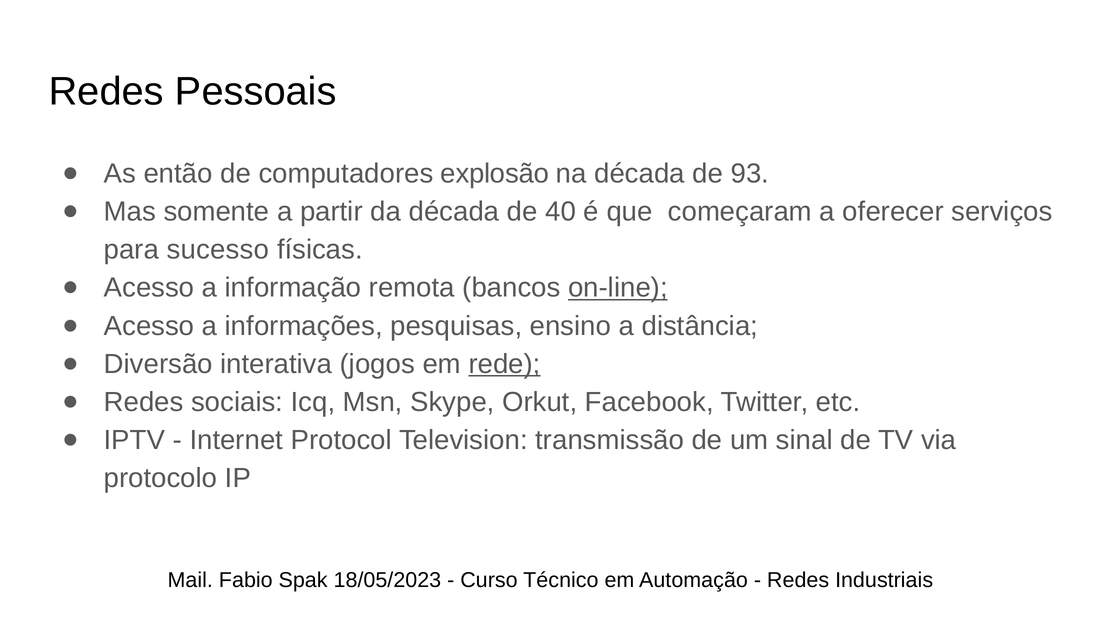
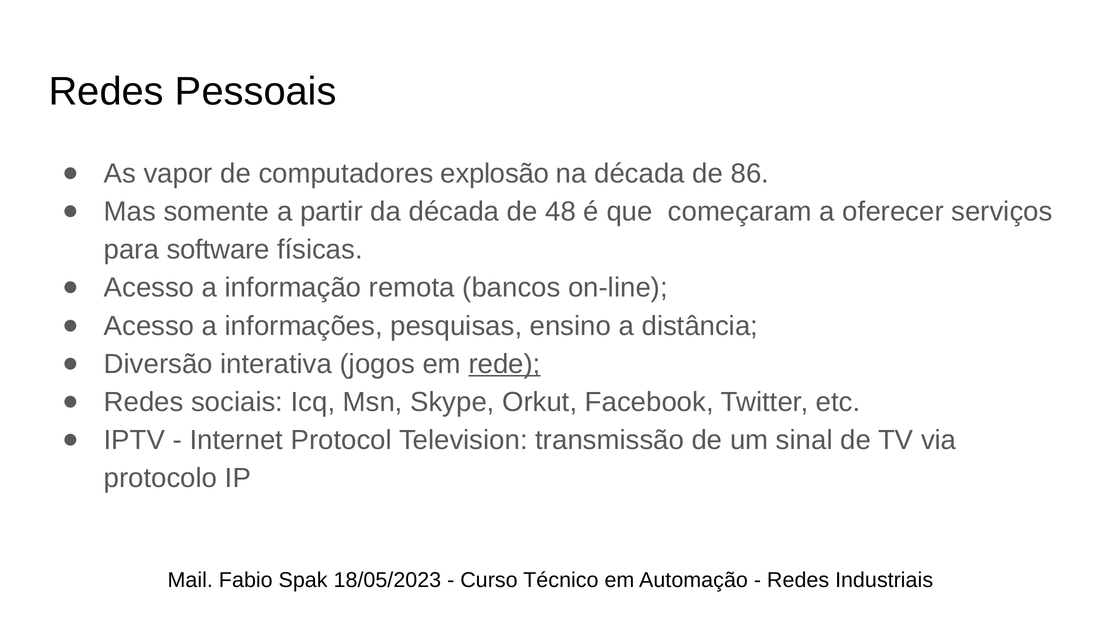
então: então -> vapor (178, 174)
93: 93 -> 86 (750, 174)
40: 40 -> 48 (561, 212)
sucesso: sucesso -> software (218, 250)
on-line underline: present -> none (618, 288)
